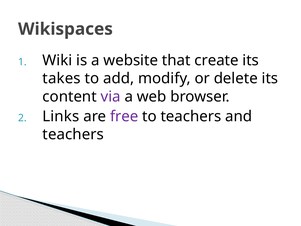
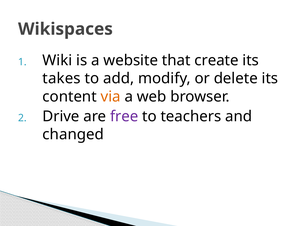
via colour: purple -> orange (111, 96)
Links: Links -> Drive (61, 116)
teachers: teachers -> changed (73, 134)
